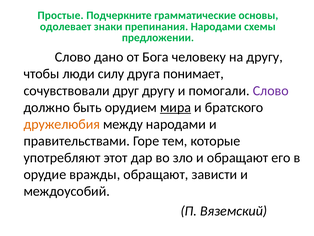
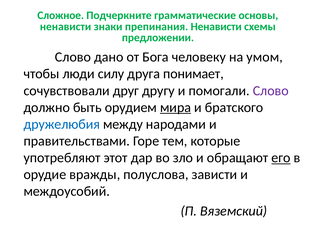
Простые: Простые -> Сложное (61, 15)
одолевает: одолевает -> ненависти (66, 27)
препинания Народами: Народами -> Ненависти (216, 27)
на другу: другу -> умом (265, 57)
дружелюбия colour: orange -> blue (62, 124)
его underline: none -> present (281, 157)
вражды обращают: обращают -> полуслова (156, 174)
